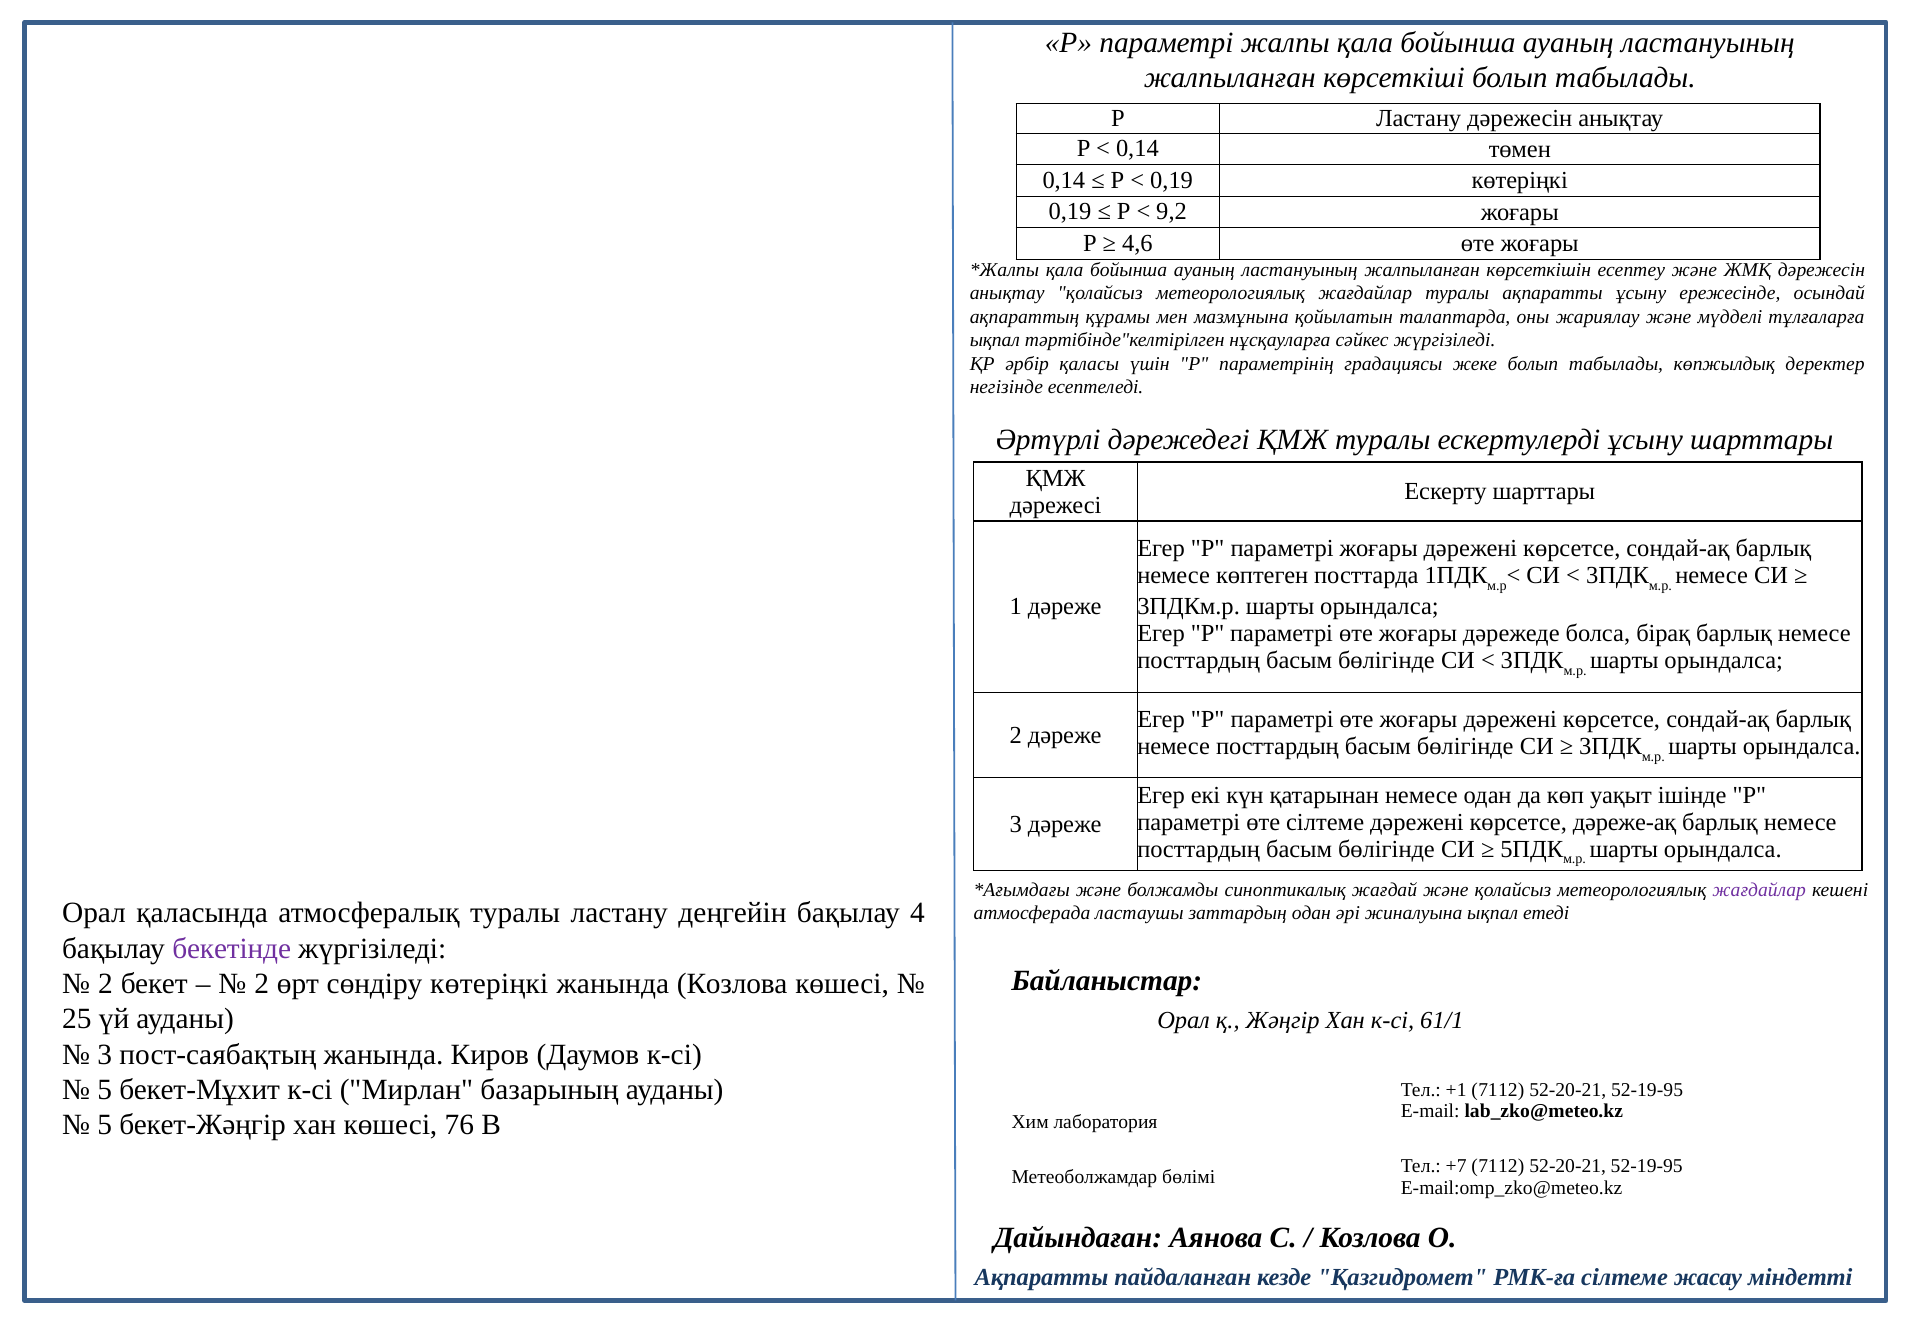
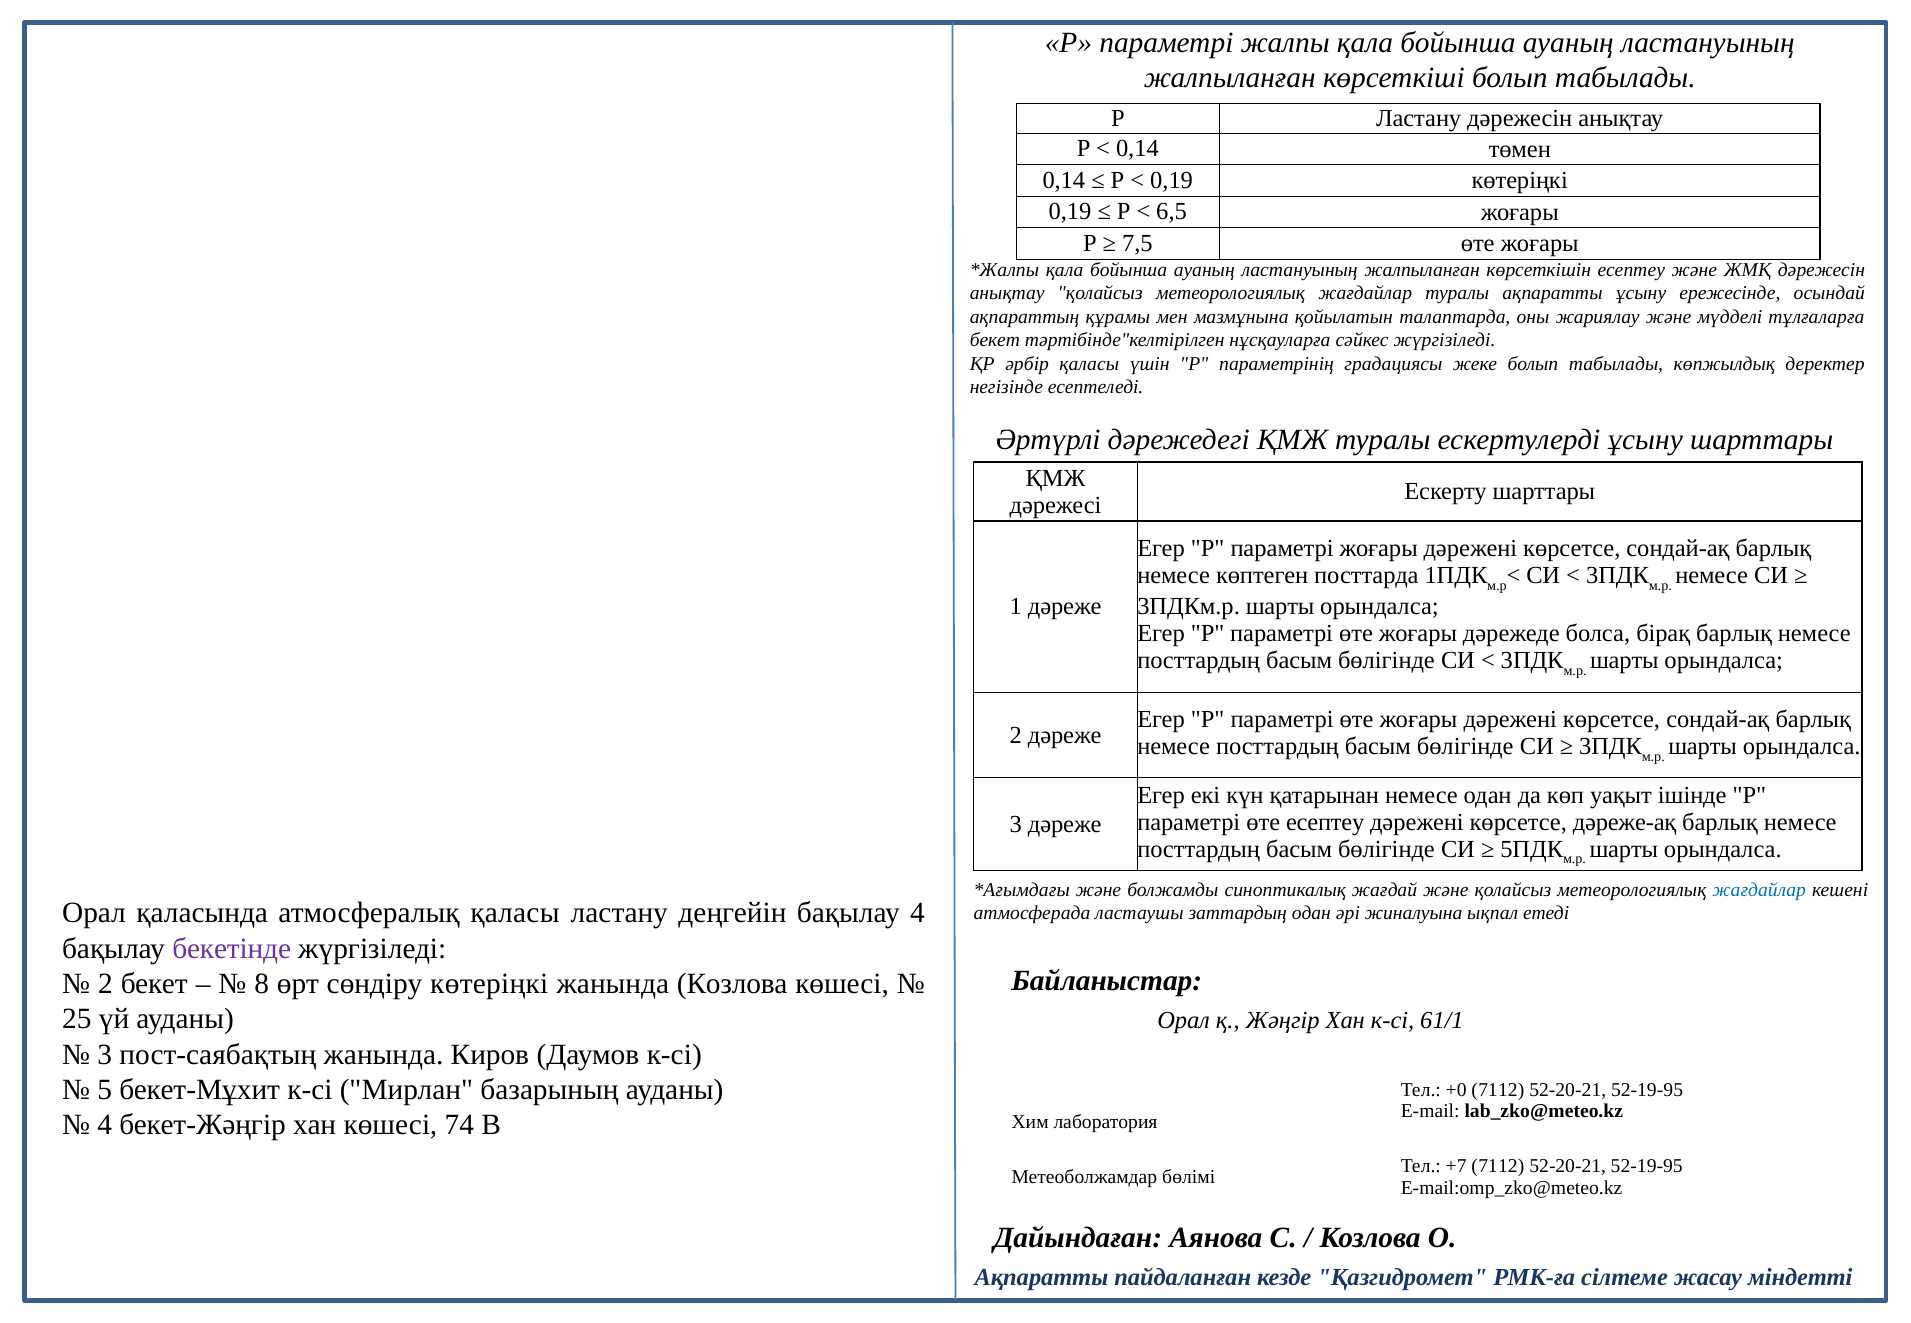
9,2: 9,2 -> 6,5 (1172, 212)
4,6: 4,6 -> 7,5 (1137, 243)
ықпал: ықпал -> бекет (995, 340)
өте сілтеме: сілтеме -> есептеу (1325, 822)
жағдайлар colour: purple -> blue (1759, 890)
атмосфералық туралы: туралы -> қаласы (515, 913)
2: 2 -> 8 (262, 984)
+1: +1 -> +0 (1456, 1090)
5: 5 -> 4 (105, 1125)
76: 76 -> 74 (459, 1125)
